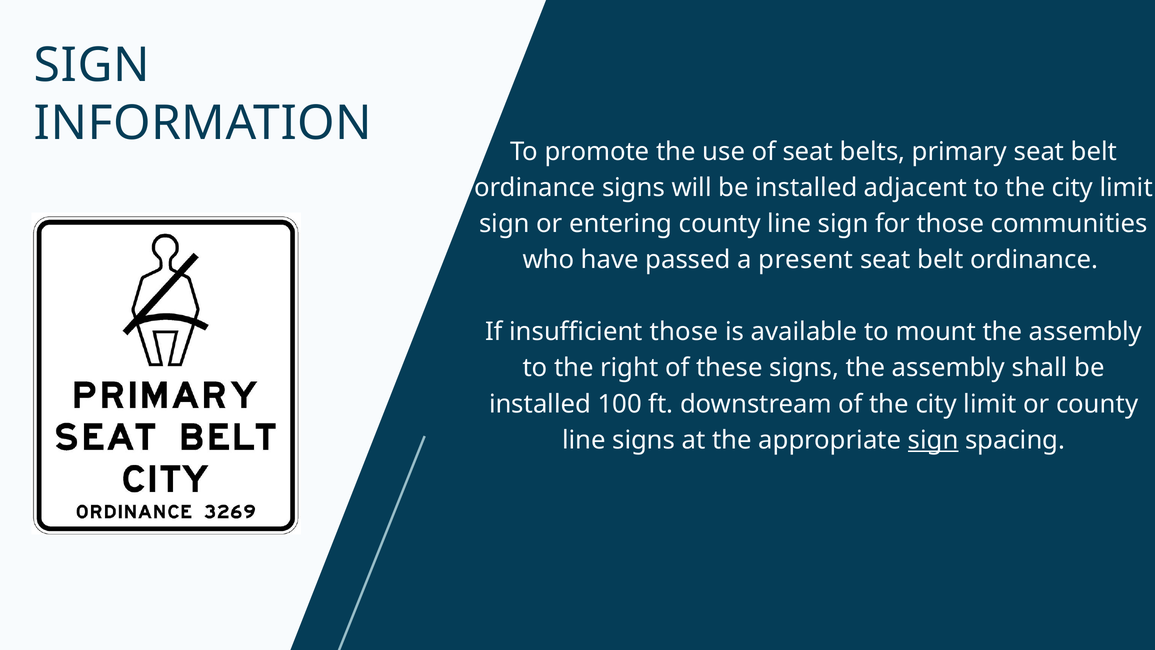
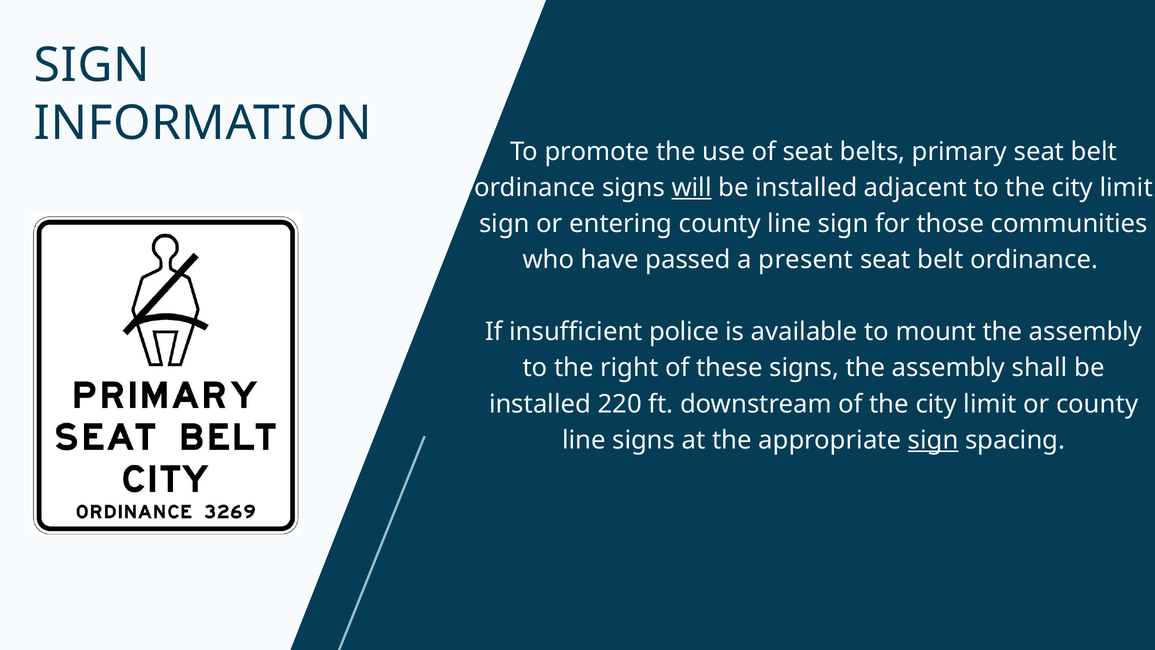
will underline: none -> present (692, 188)
insufficient those: those -> police (684, 332)
100: 100 -> 220 (620, 404)
